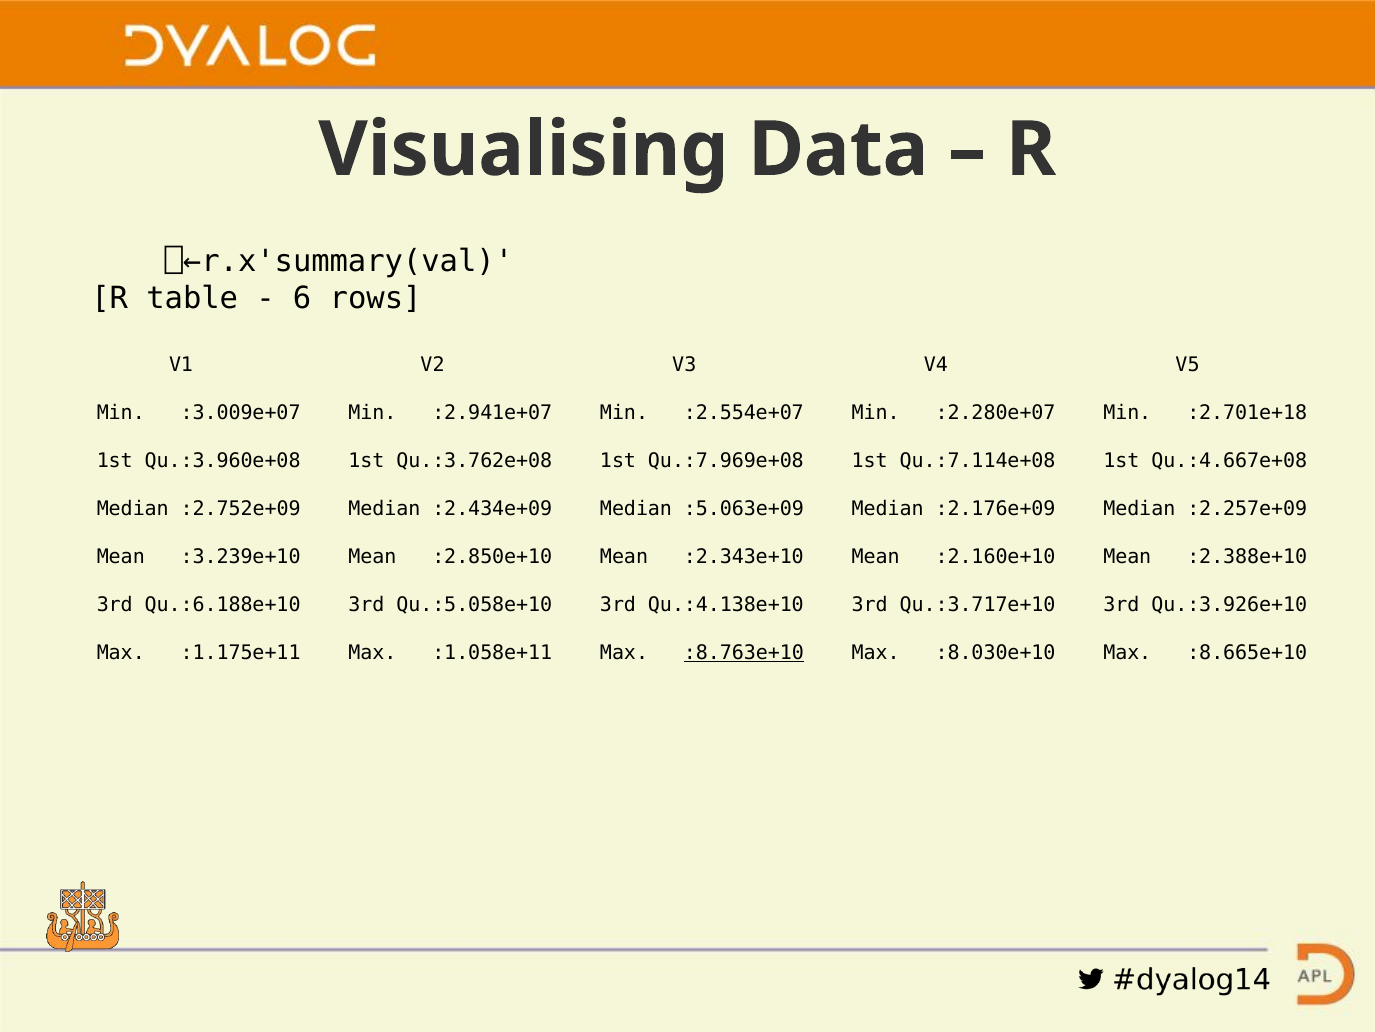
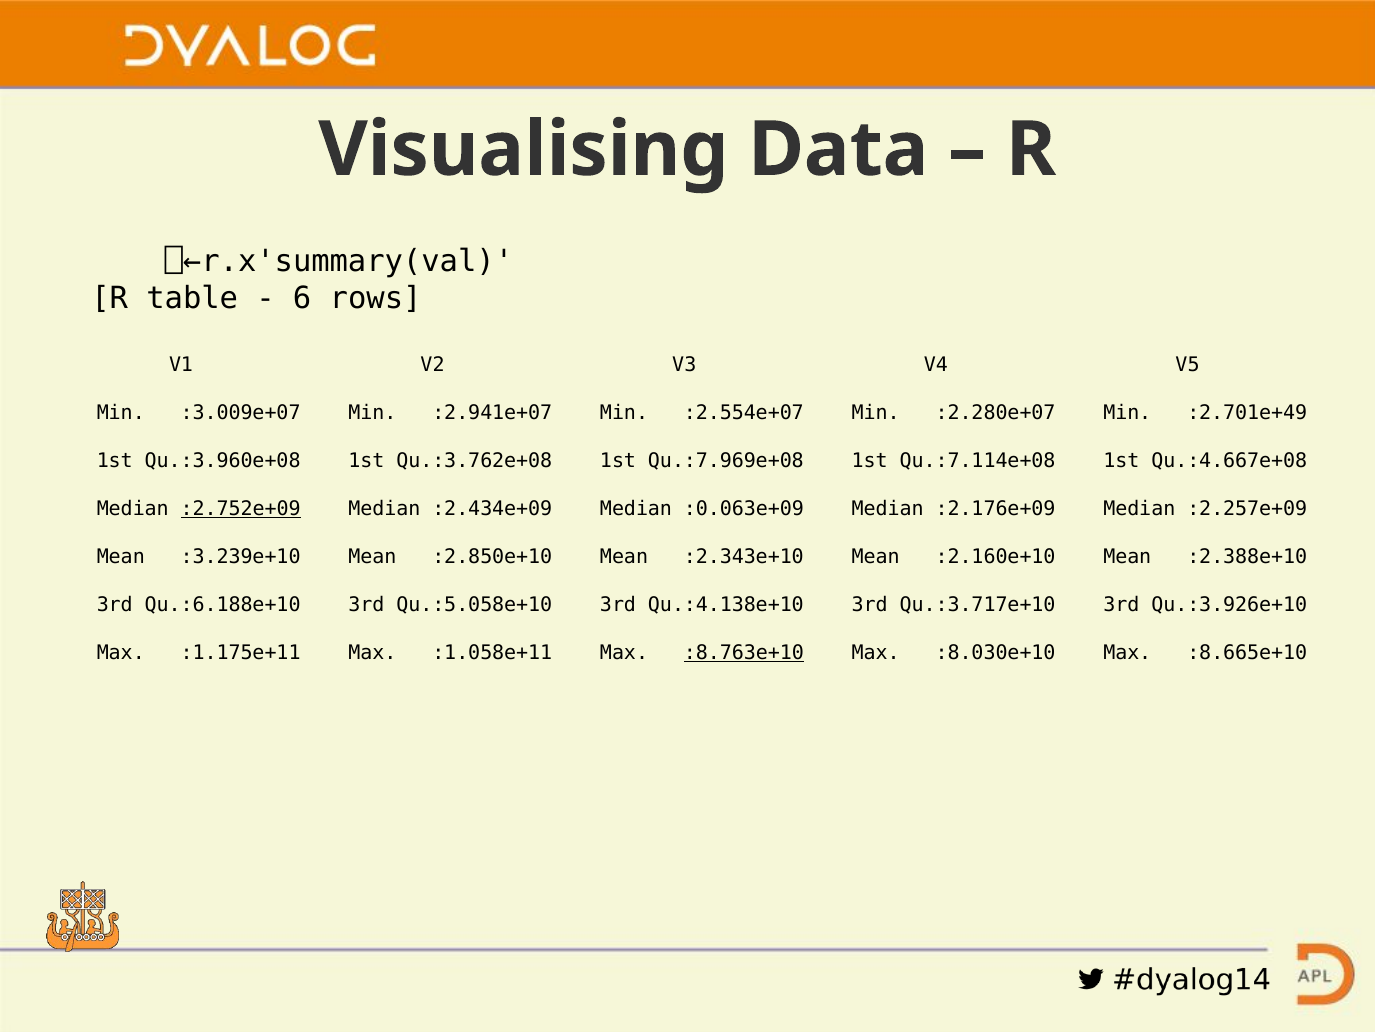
:2.701e+18: :2.701e+18 -> :2.701e+49 (1247, 412)
:2.752e+09 underline: none -> present (241, 508)
:5.063e+09: :5.063e+09 -> :0.063e+09 (744, 508)
